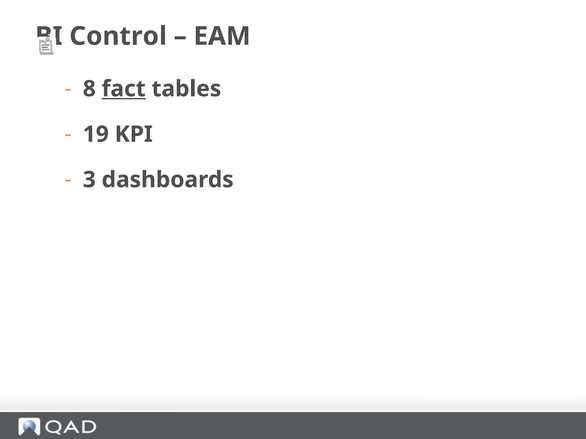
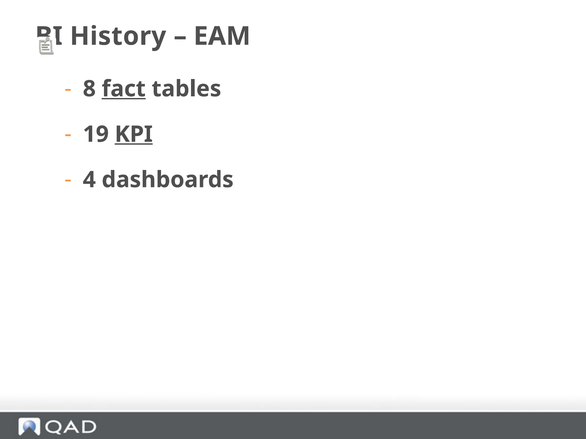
Control: Control -> History (118, 36)
KPI underline: none -> present (134, 134)
3: 3 -> 4 (89, 180)
